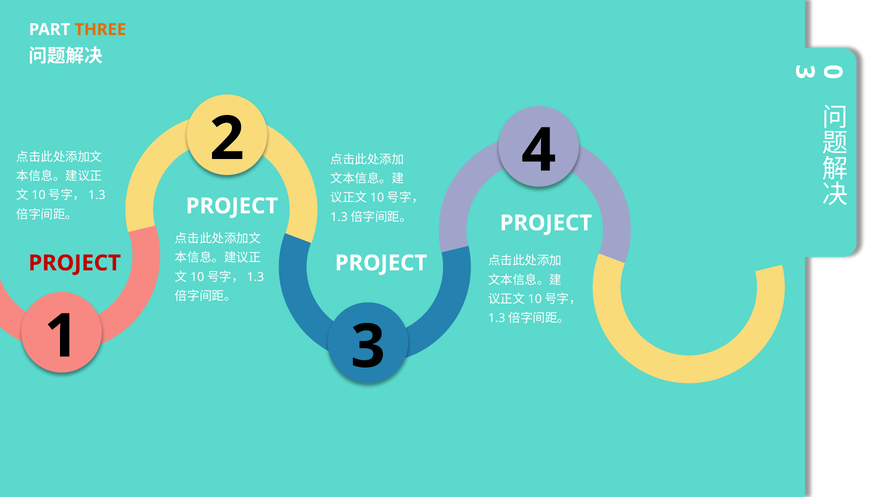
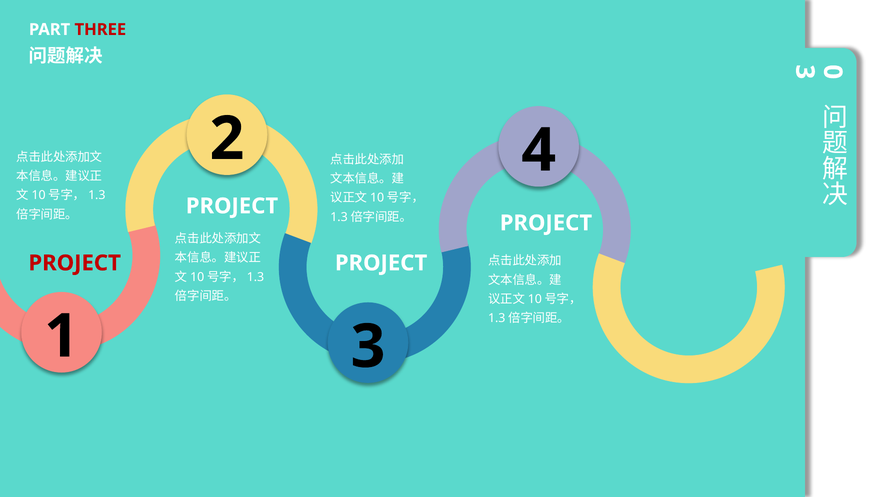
THREE colour: orange -> red (100, 30)
